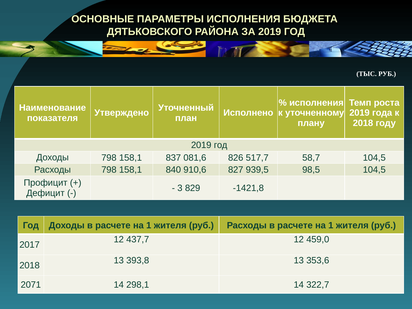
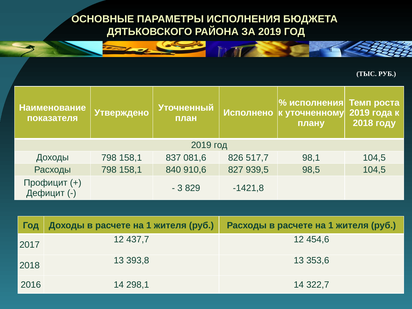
58,7: 58,7 -> 98,1 (311, 158)
459,0: 459,0 -> 454,6 (318, 240)
2071: 2071 -> 2016 (31, 285)
